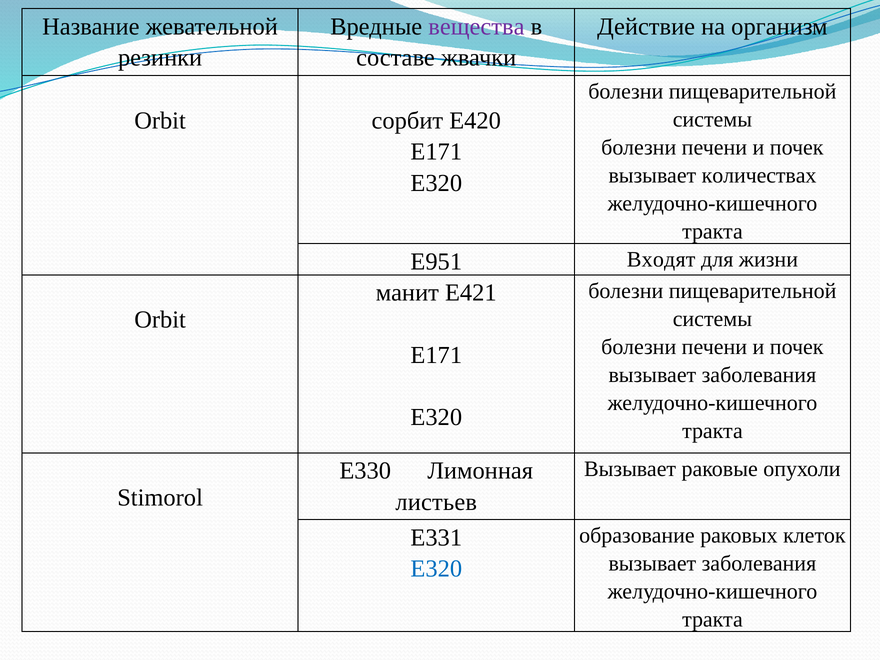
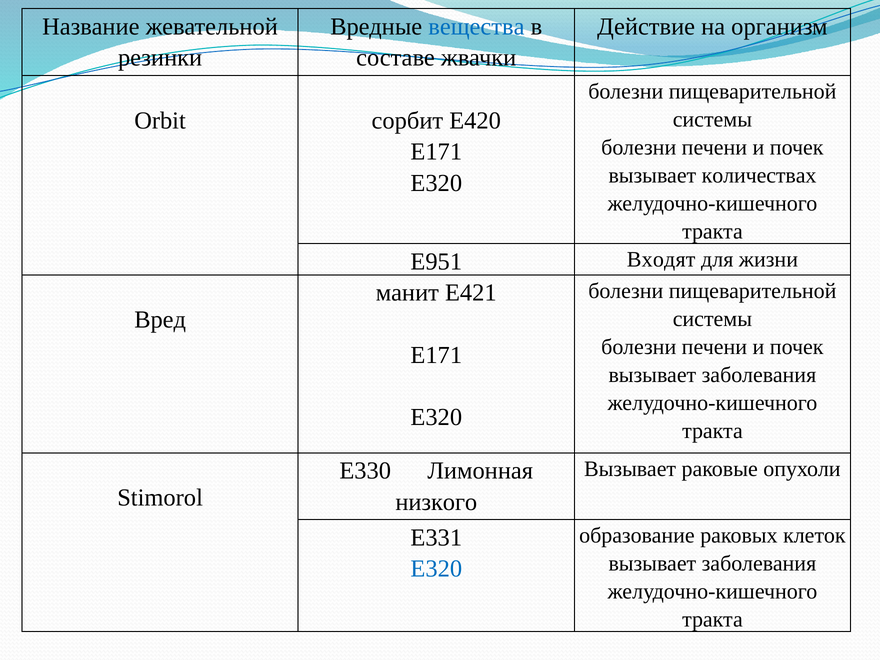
вещества colour: purple -> blue (476, 27)
Orbit: Orbit -> Вред (160, 320)
листьев: листьев -> низкого (436, 502)
